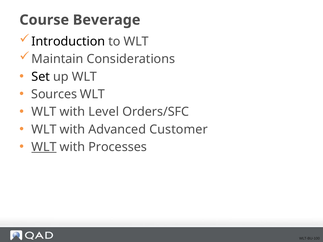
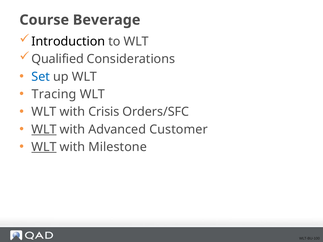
Maintain: Maintain -> Qualified (58, 59)
Set colour: black -> blue (41, 77)
Sources: Sources -> Tracing (54, 94)
Level: Level -> Crisis (104, 112)
WLT underline: none -> present (44, 130)
Processes: Processes -> Milestone (118, 147)
